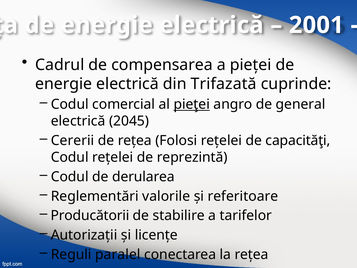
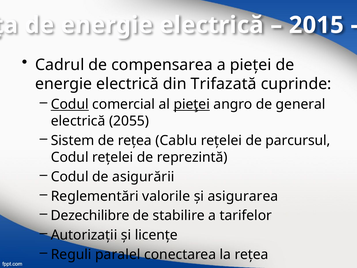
2001: 2001 -> 2015 (316, 25)
Codul underline: none -> present (70, 104)
2045: 2045 -> 2055 (129, 121)
Cererii: Cererii -> Sistem (73, 140)
Folosi: Folosi -> Cablu (176, 140)
capacităţi: capacităţi -> parcursul (298, 140)
derularea: derularea -> asigurării (143, 177)
referitoare: referitoare -> asigurarea (243, 196)
Producătorii: Producătorii -> Dezechilibre (90, 215)
